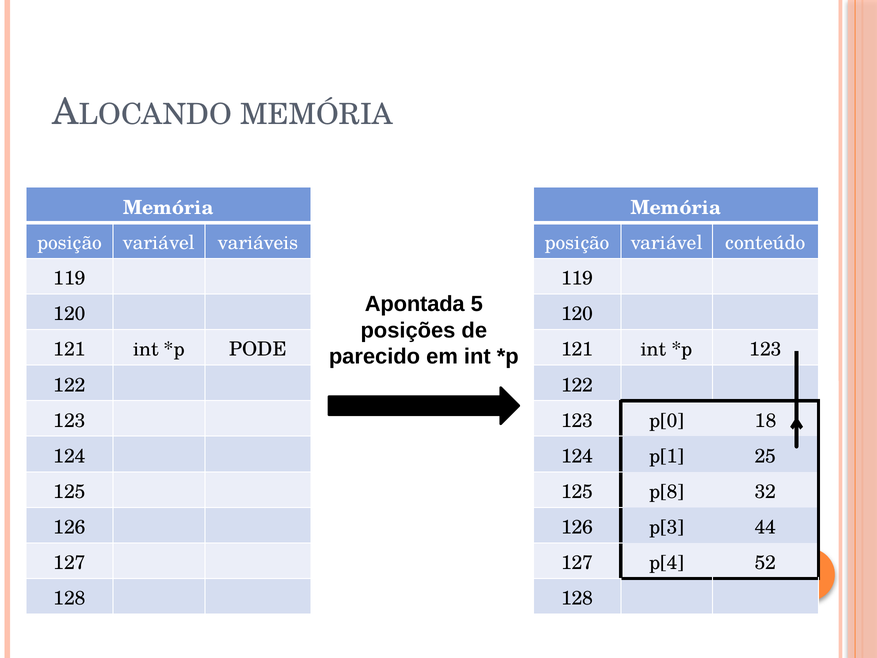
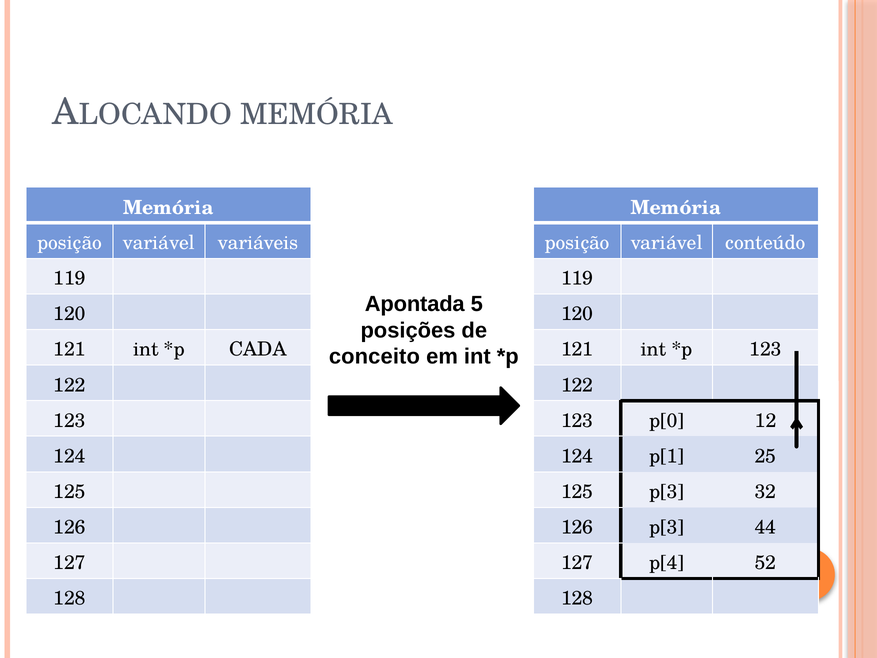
PODE: PODE -> CADA (258, 349)
parecido: parecido -> conceito (374, 357)
18: 18 -> 12 (766, 421)
125 p[8: p[8 -> p[3 (667, 492)
